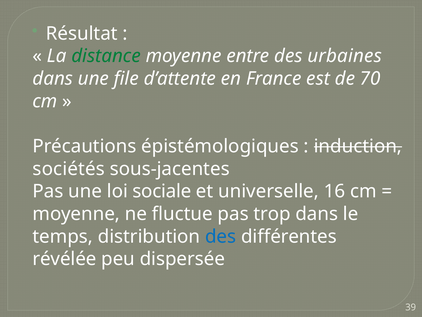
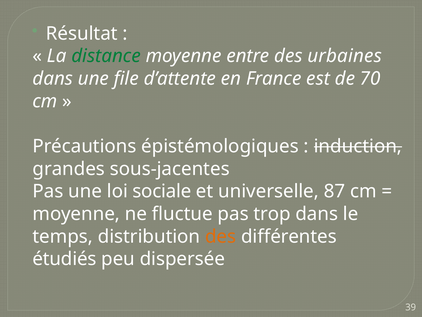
sociétés: sociétés -> grandes (69, 169)
16: 16 -> 87 (335, 191)
des colour: blue -> orange (221, 236)
révélée: révélée -> étudiés (64, 259)
